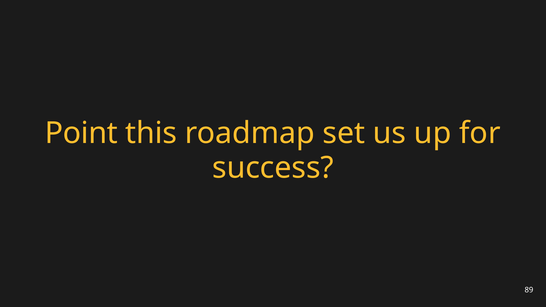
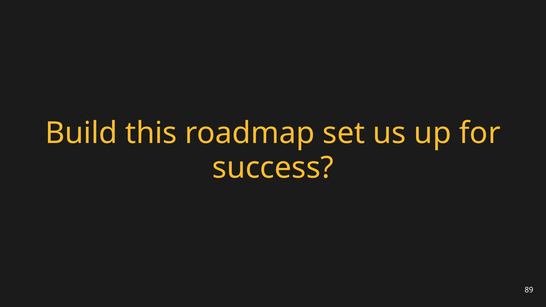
Point: Point -> Build (81, 133)
